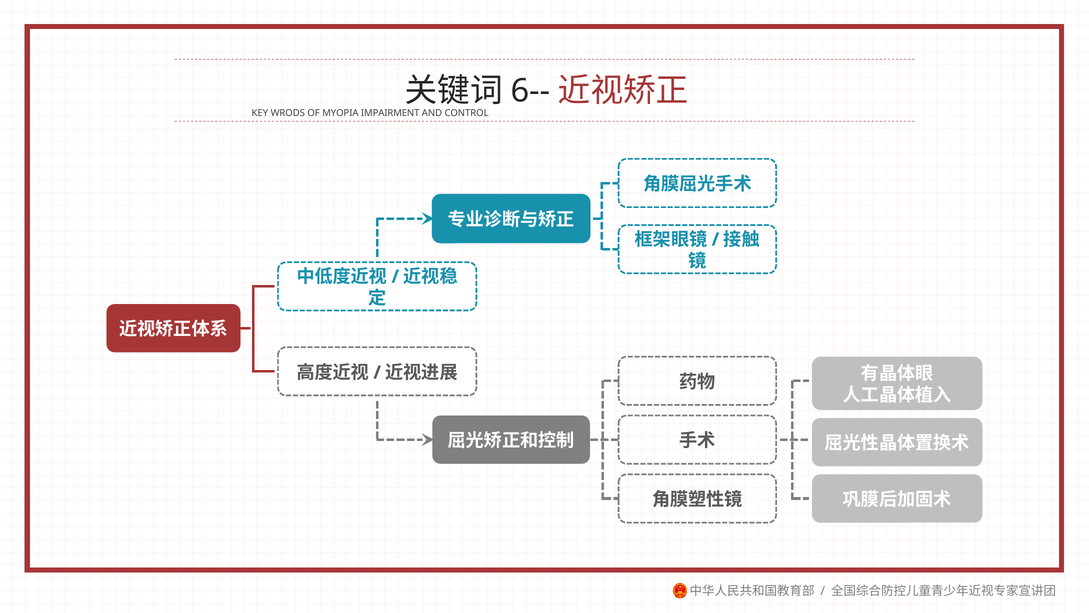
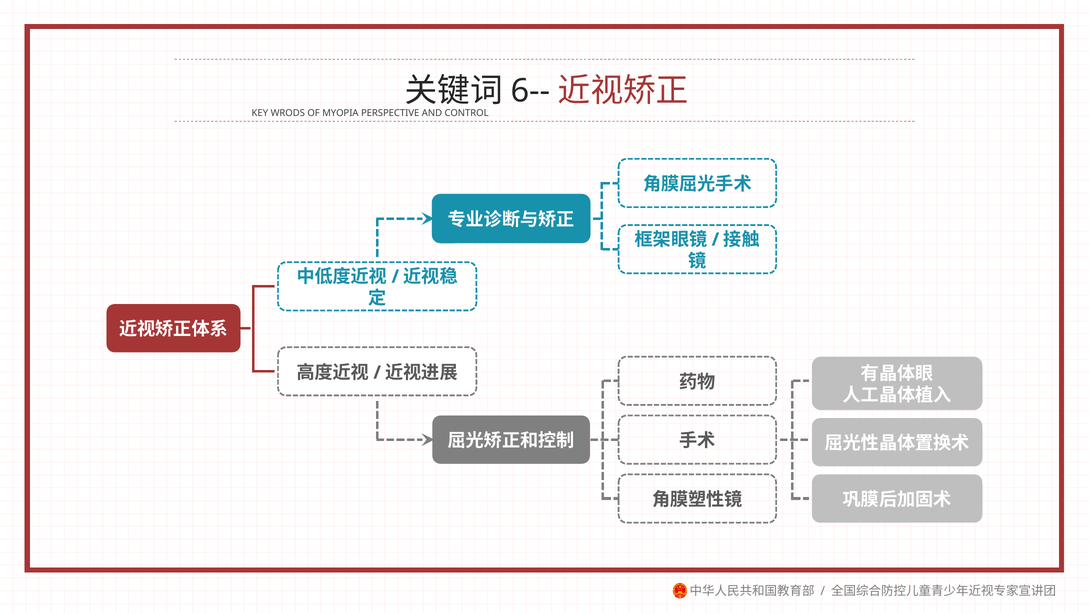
IMPAIRMENT: IMPAIRMENT -> PERSPECTIVE (390, 113)
